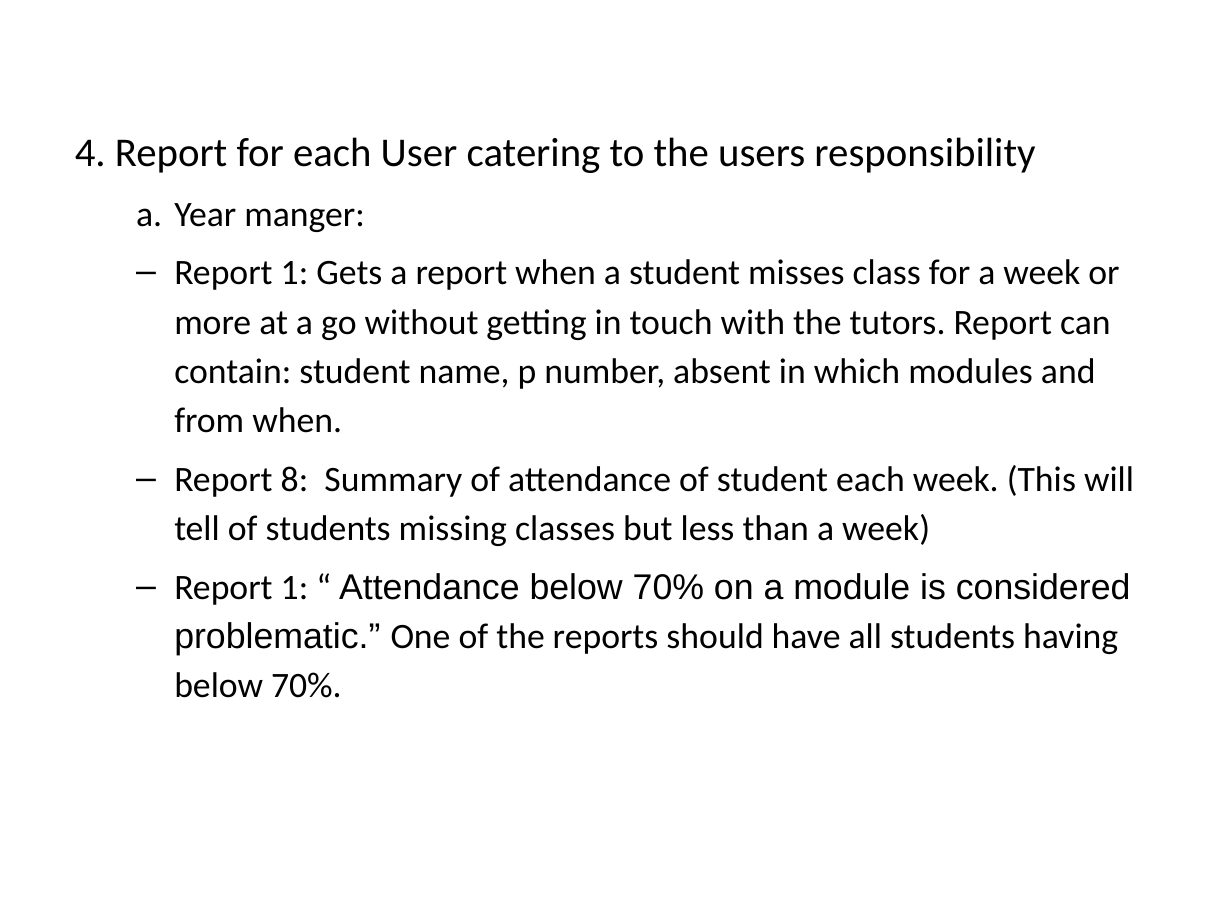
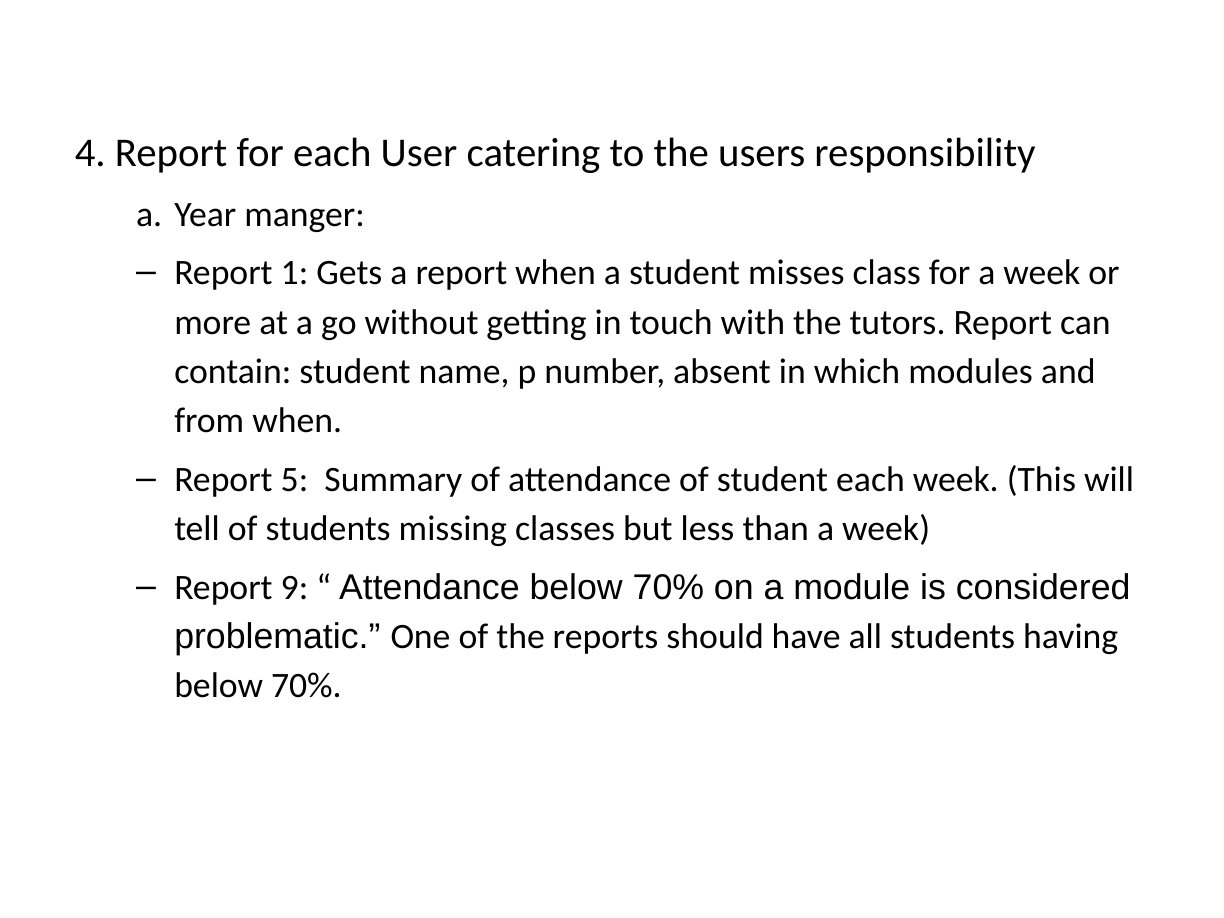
8: 8 -> 5 (295, 480)
1: 1 -> 9 (295, 588)
